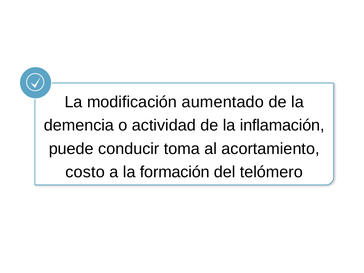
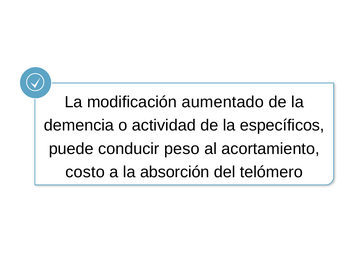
inflamación: inflamación -> específicos (282, 125)
toma: toma -> peso (182, 149)
formación: formación -> absorción (175, 172)
